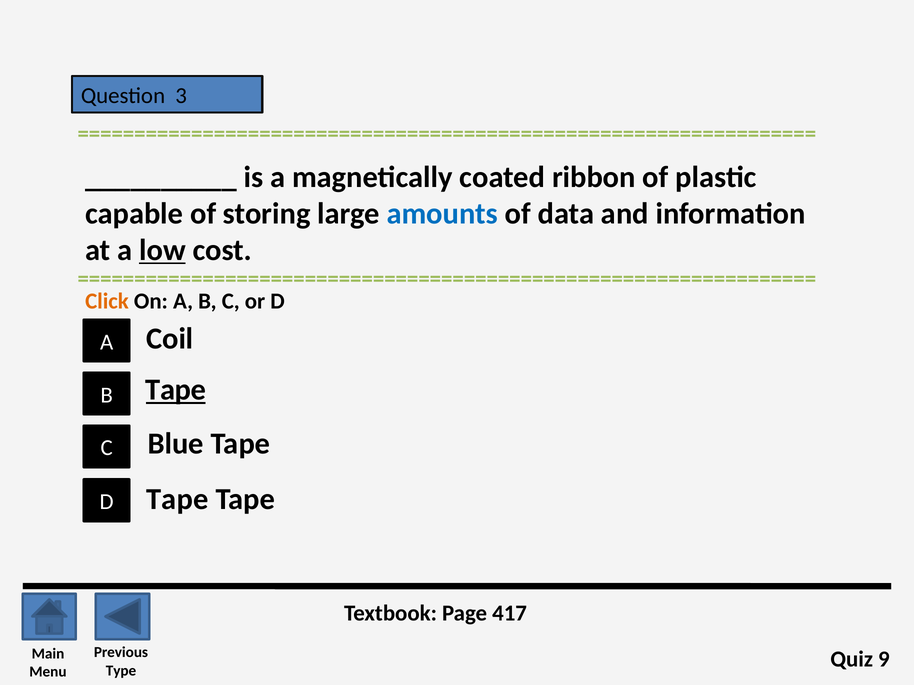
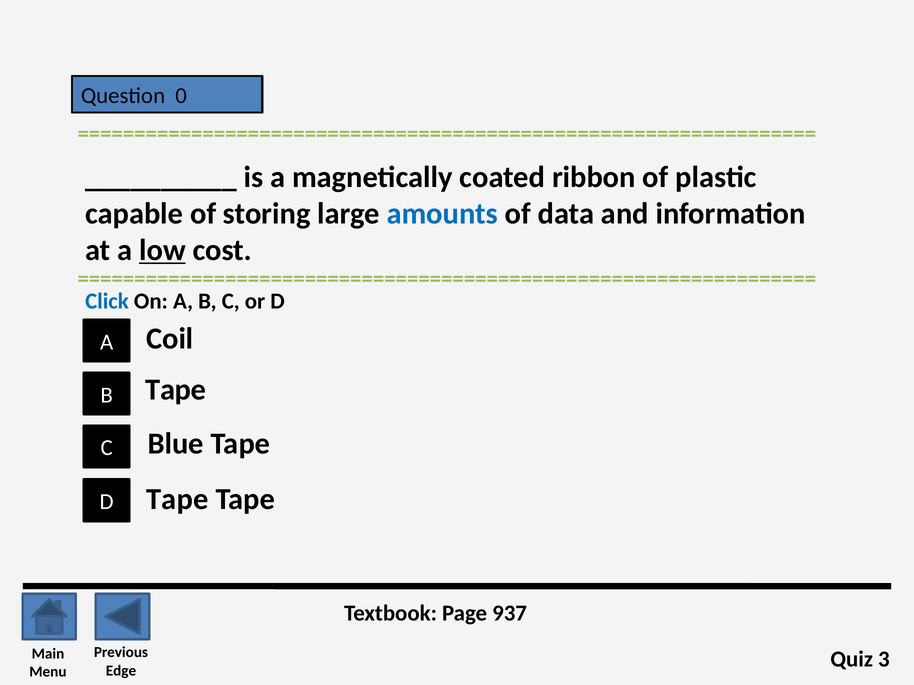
3: 3 -> 0 (181, 96)
Click colour: orange -> blue (107, 302)
Tape underline: present -> none (176, 390)
417: 417 -> 937 (510, 614)
9: 9 -> 3 (884, 660)
Type: Type -> Edge (121, 671)
